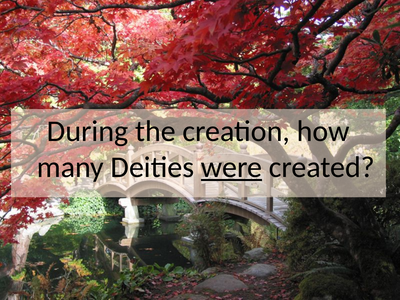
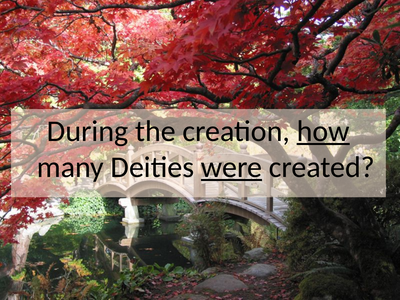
how underline: none -> present (323, 131)
